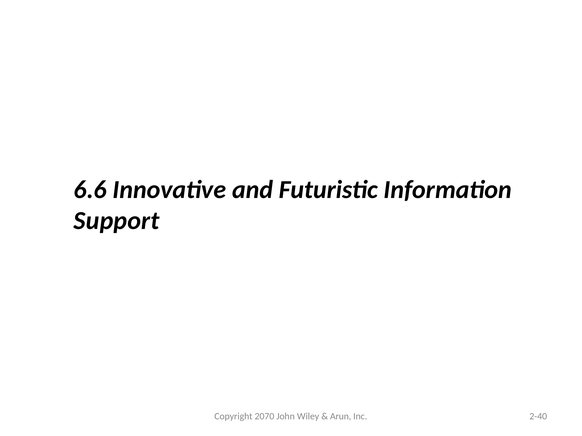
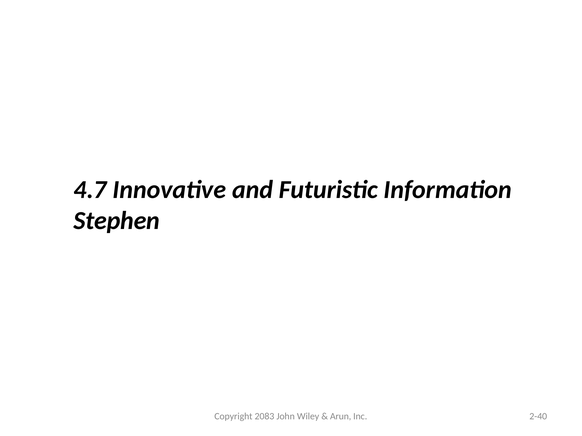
6.6: 6.6 -> 4.7 (90, 190)
Support: Support -> Stephen (117, 221)
2070: 2070 -> 2083 (264, 417)
